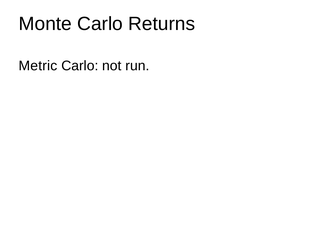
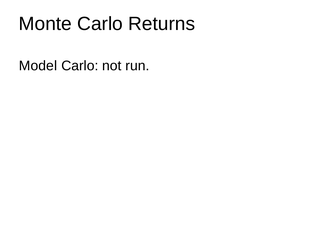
Metric: Metric -> Model (38, 66)
